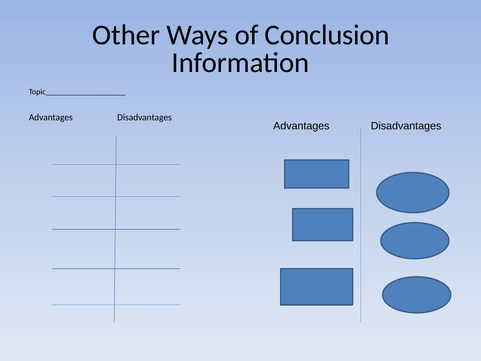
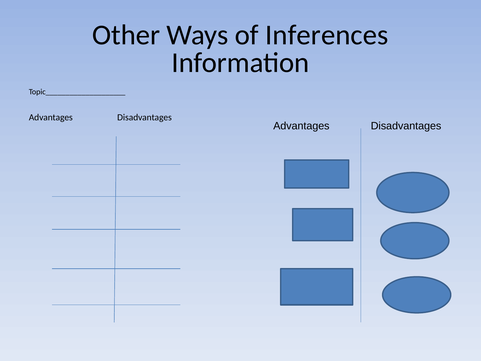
Conclusion: Conclusion -> Inferences (327, 35)
